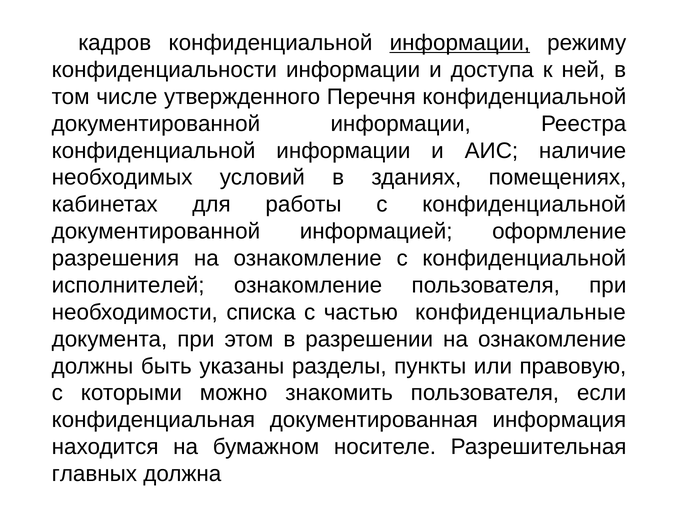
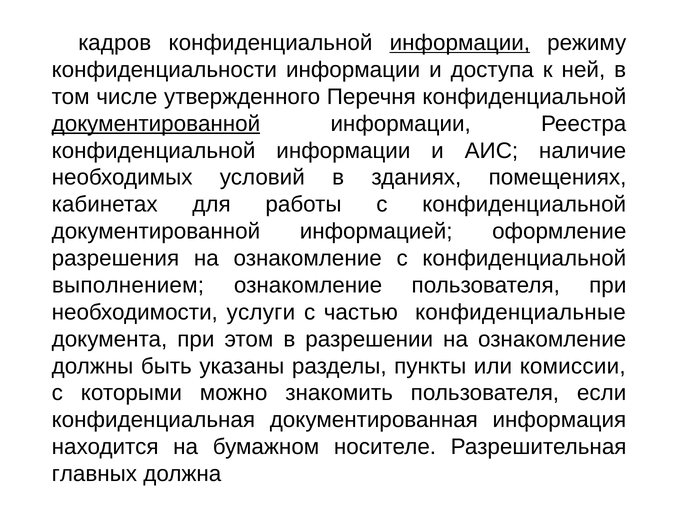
документированной underline: none -> present (156, 124)
исполнителей: исполнителей -> выполнением (128, 285)
списка: списка -> услуги (261, 312)
правовую: правовую -> комиссии (573, 366)
